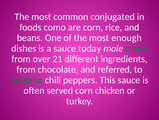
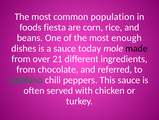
conjugated: conjugated -> population (113, 17)
como: como -> fiesta (55, 27)
made colour: green -> black (136, 48)
served corn: corn -> with (84, 90)
